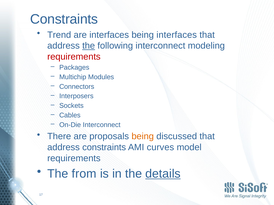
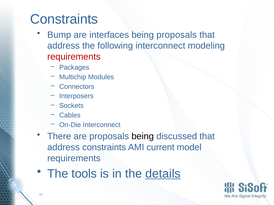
Trend: Trend -> Bump (59, 35)
being interfaces: interfaces -> proposals (177, 35)
the underline: present -> none (89, 46)
being colour: orange -> black (143, 137)
curves: curves -> current (161, 148)
from: from -> tools (84, 174)
